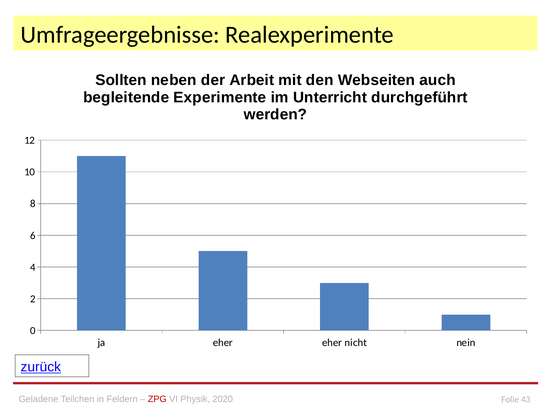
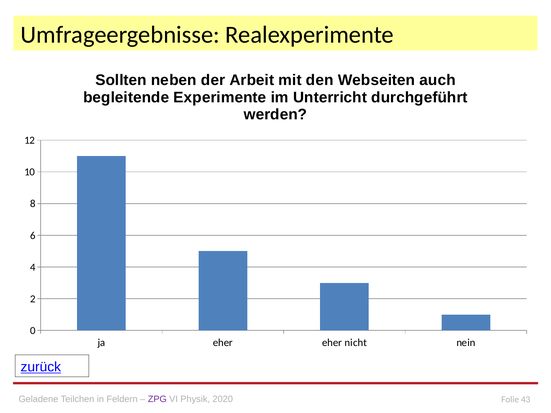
ZPG colour: red -> purple (157, 399)
